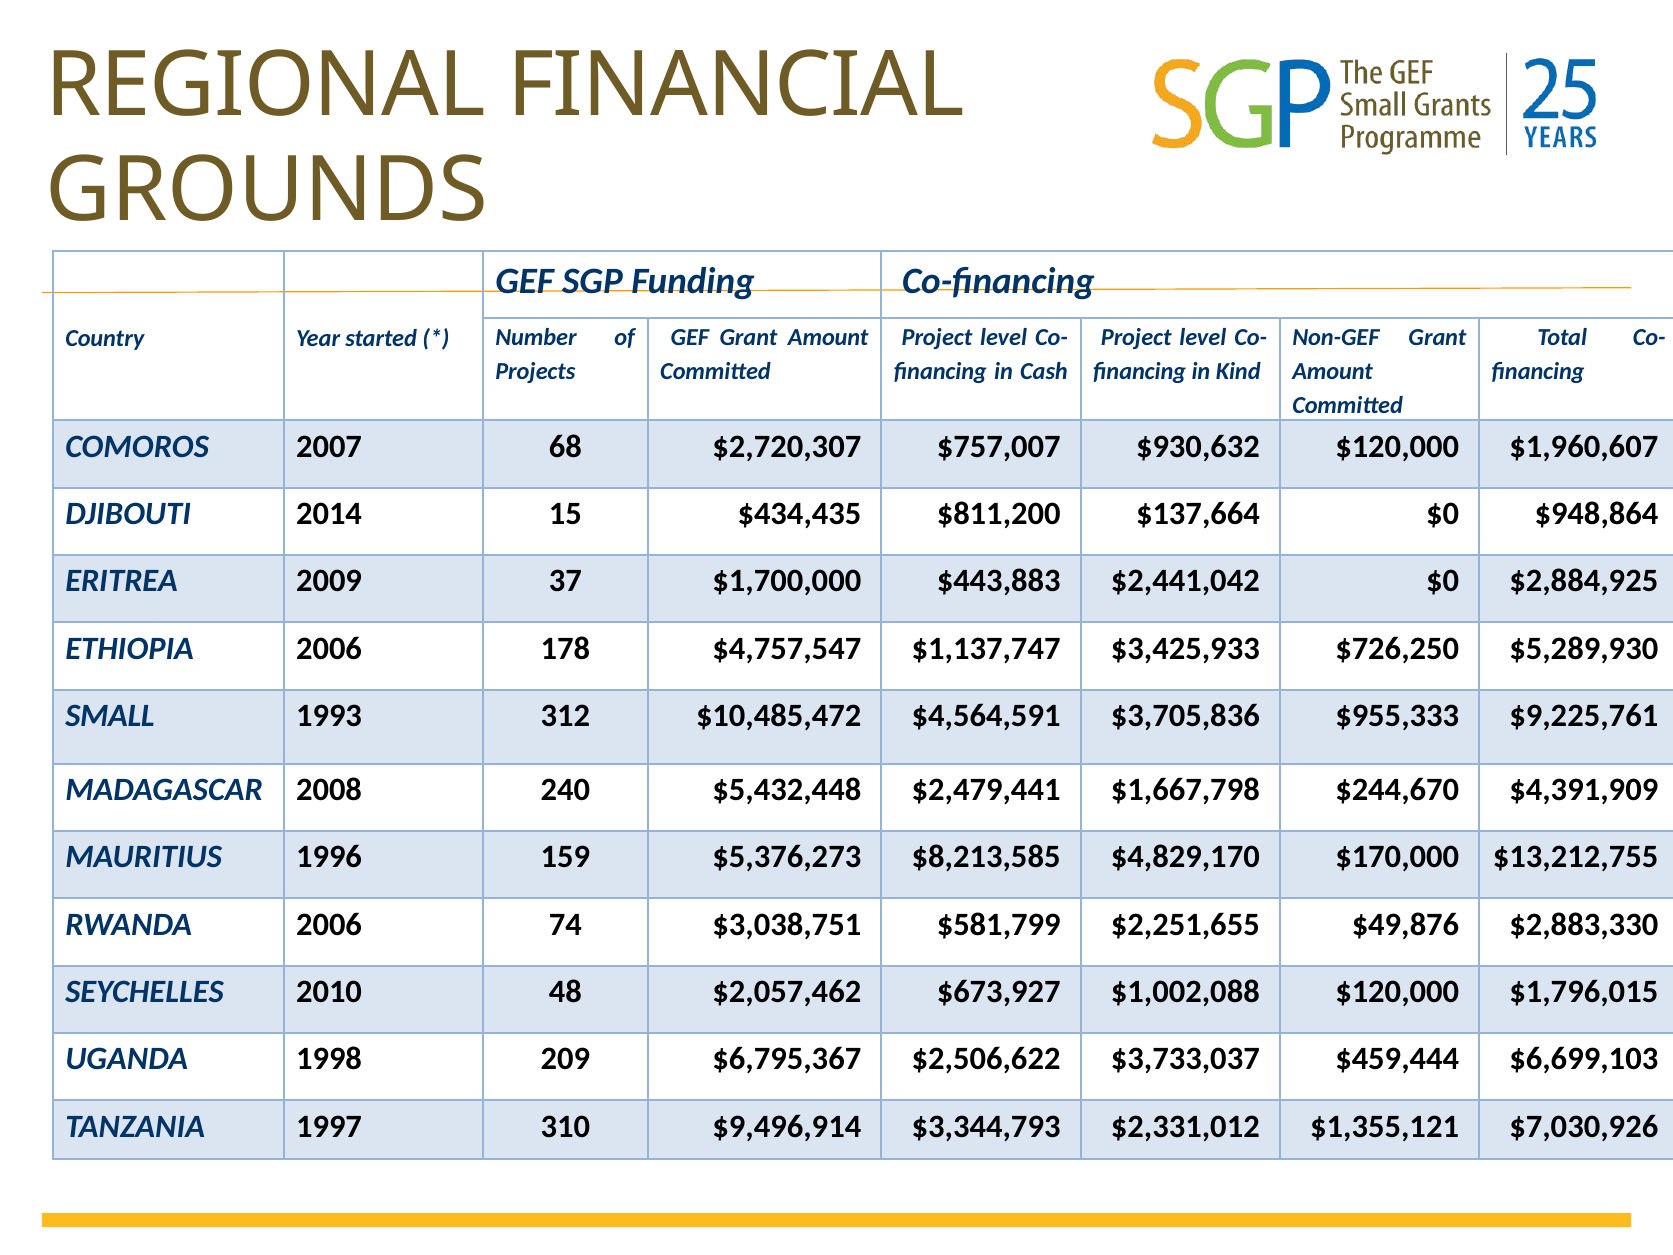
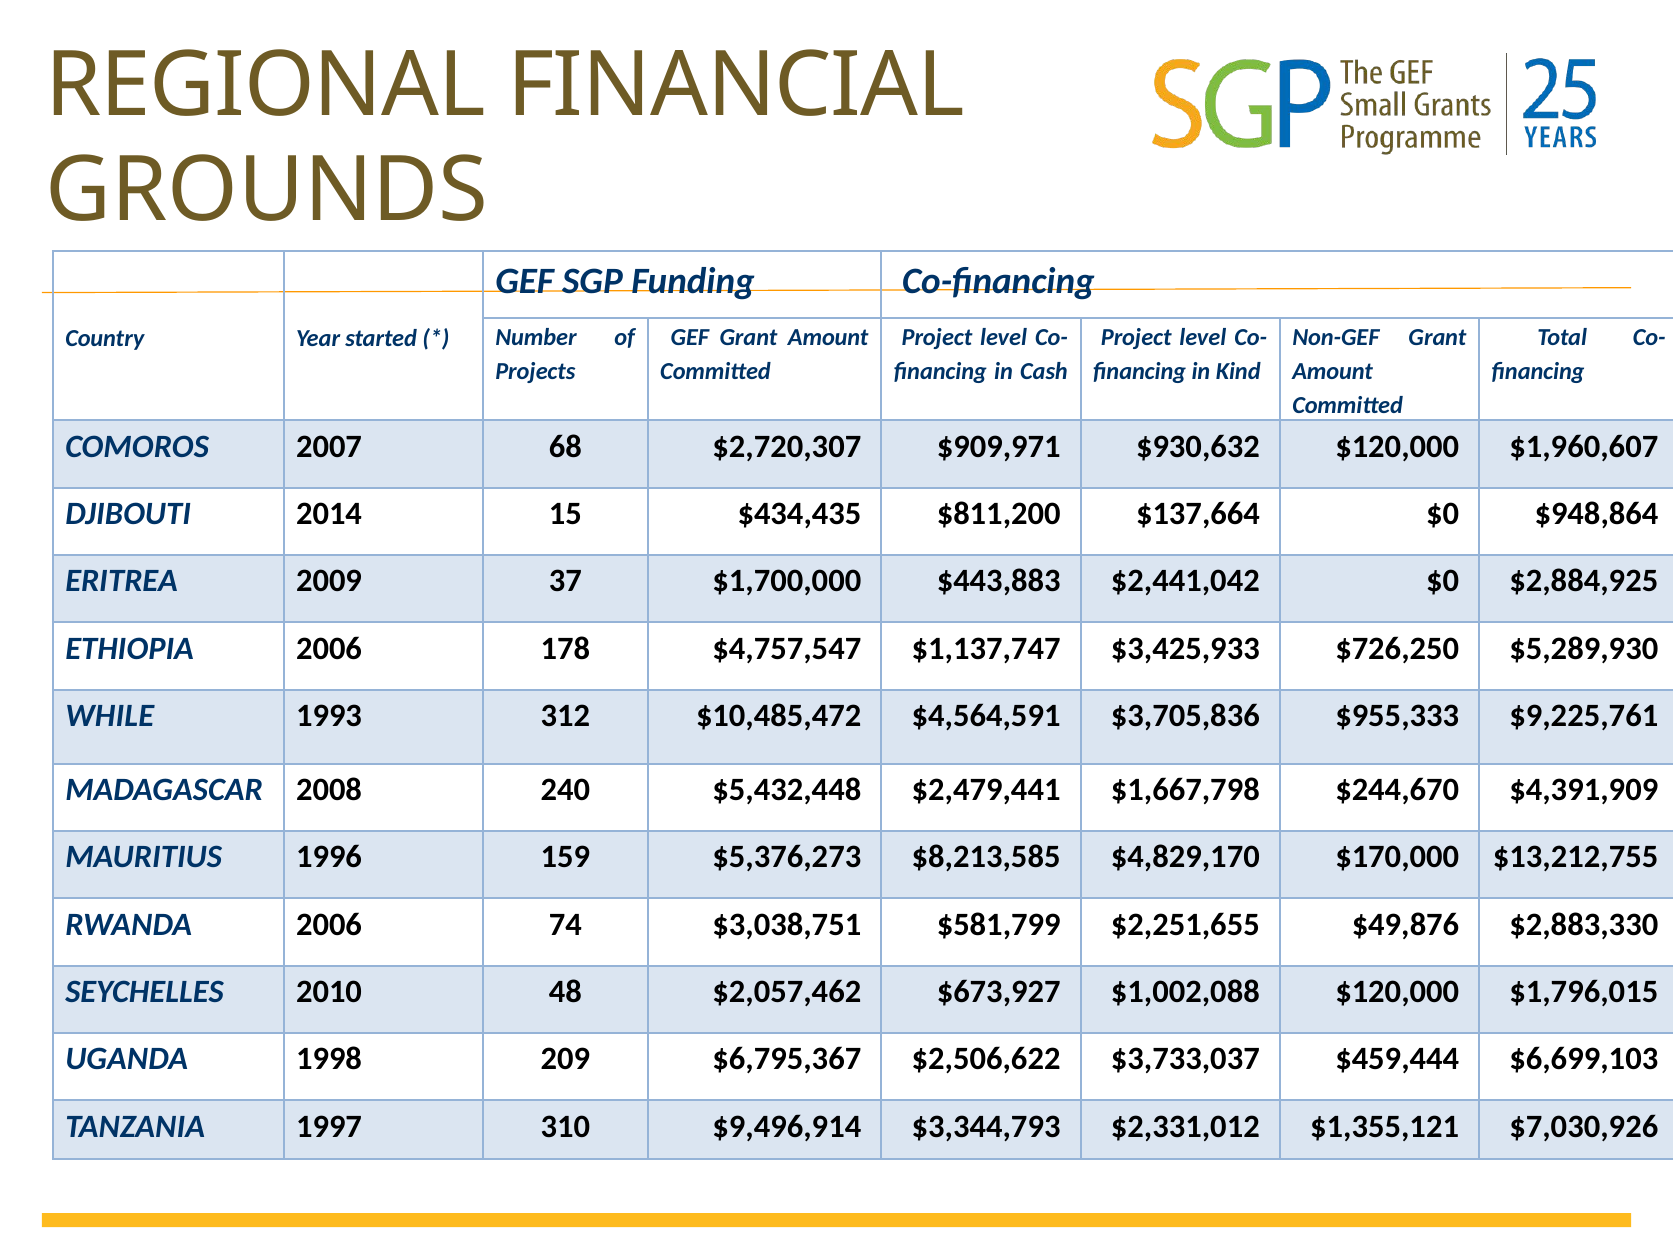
$757,007: $757,007 -> $909,971 (999, 446)
SMALL: SMALL -> WHILE (110, 716)
